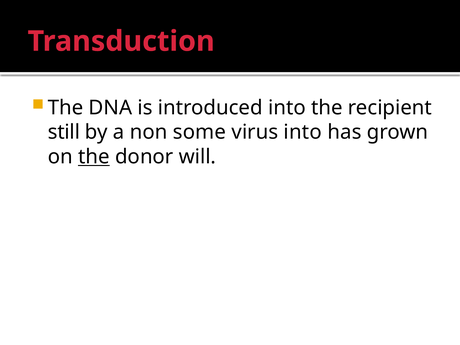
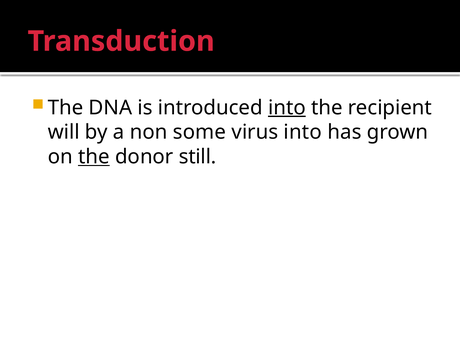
into underline: none -> present (287, 108)
still: still -> will (64, 132)
will: will -> still (198, 157)
